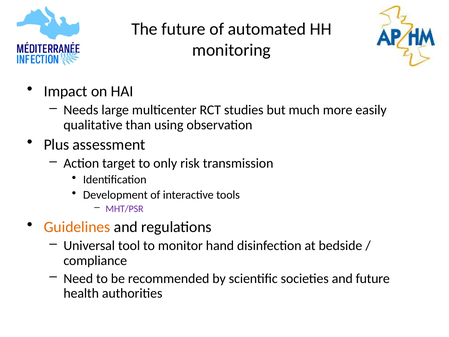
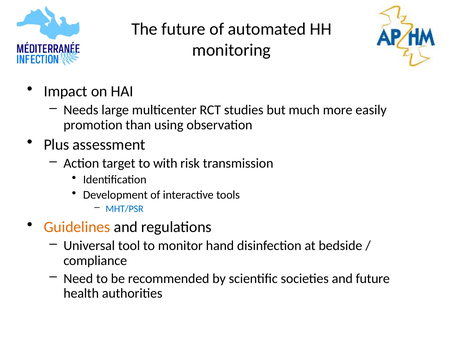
qualitative: qualitative -> promotion (93, 125)
only: only -> with (165, 163)
MHT/PSR colour: purple -> blue (125, 209)
